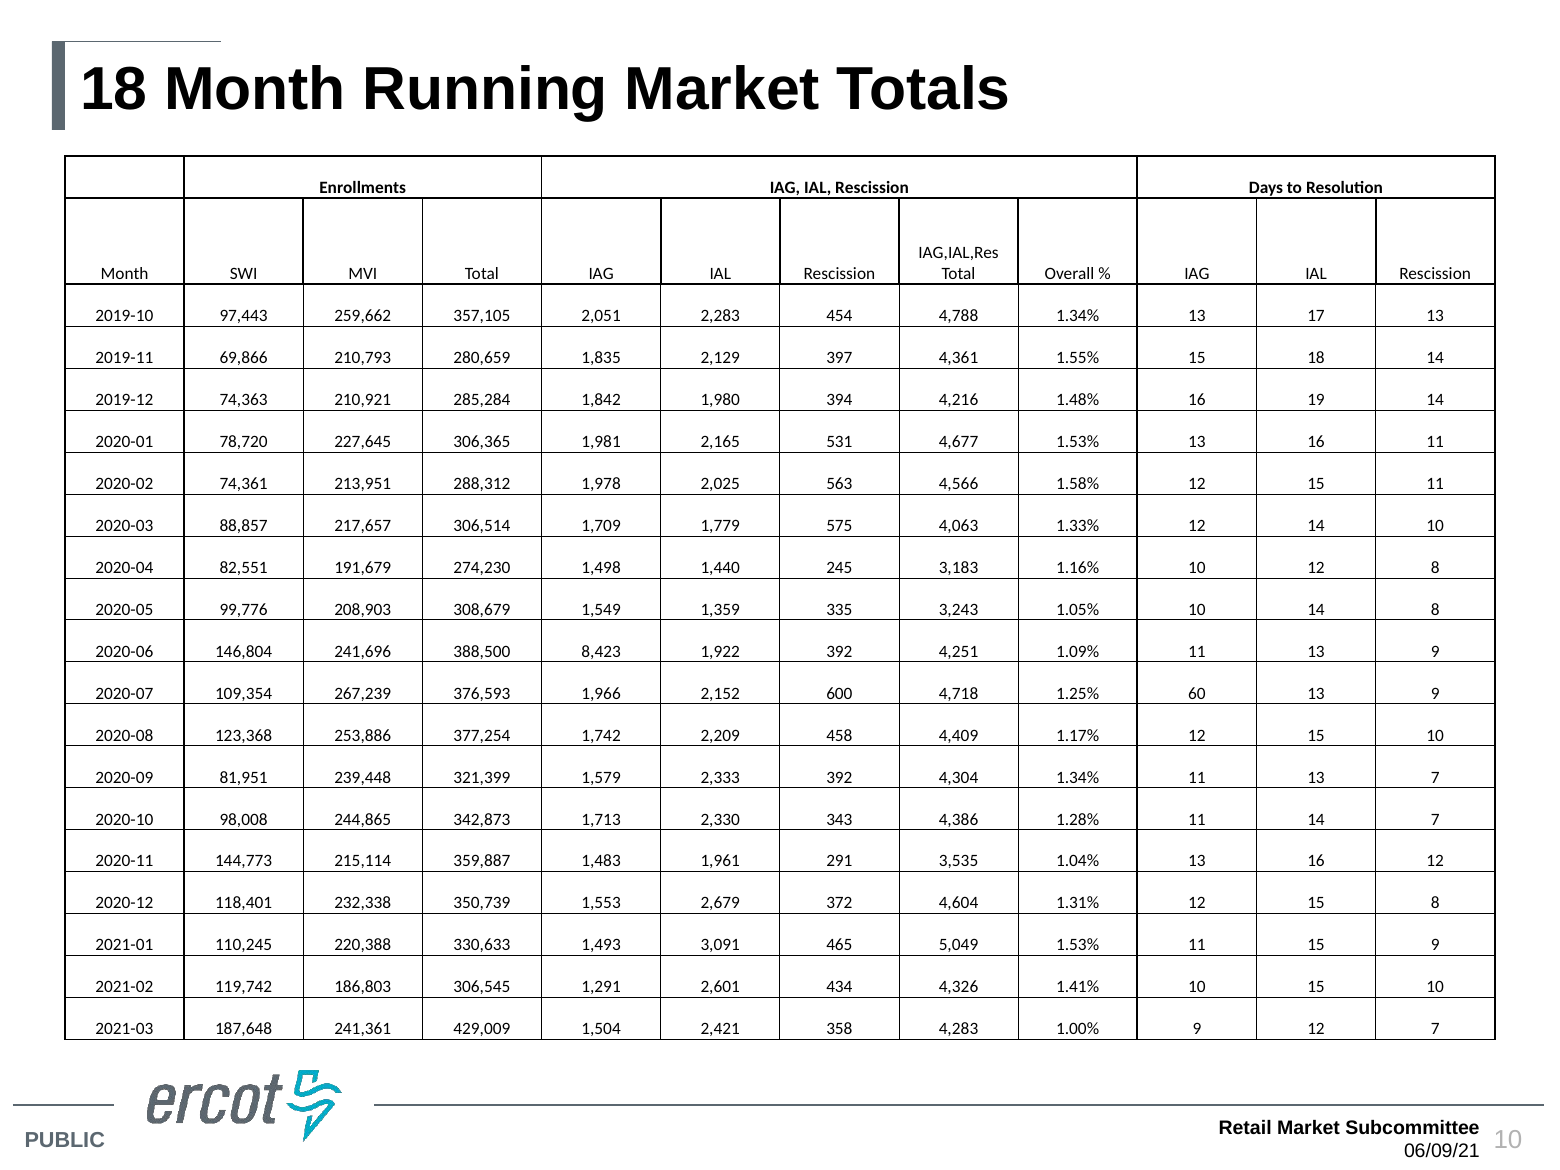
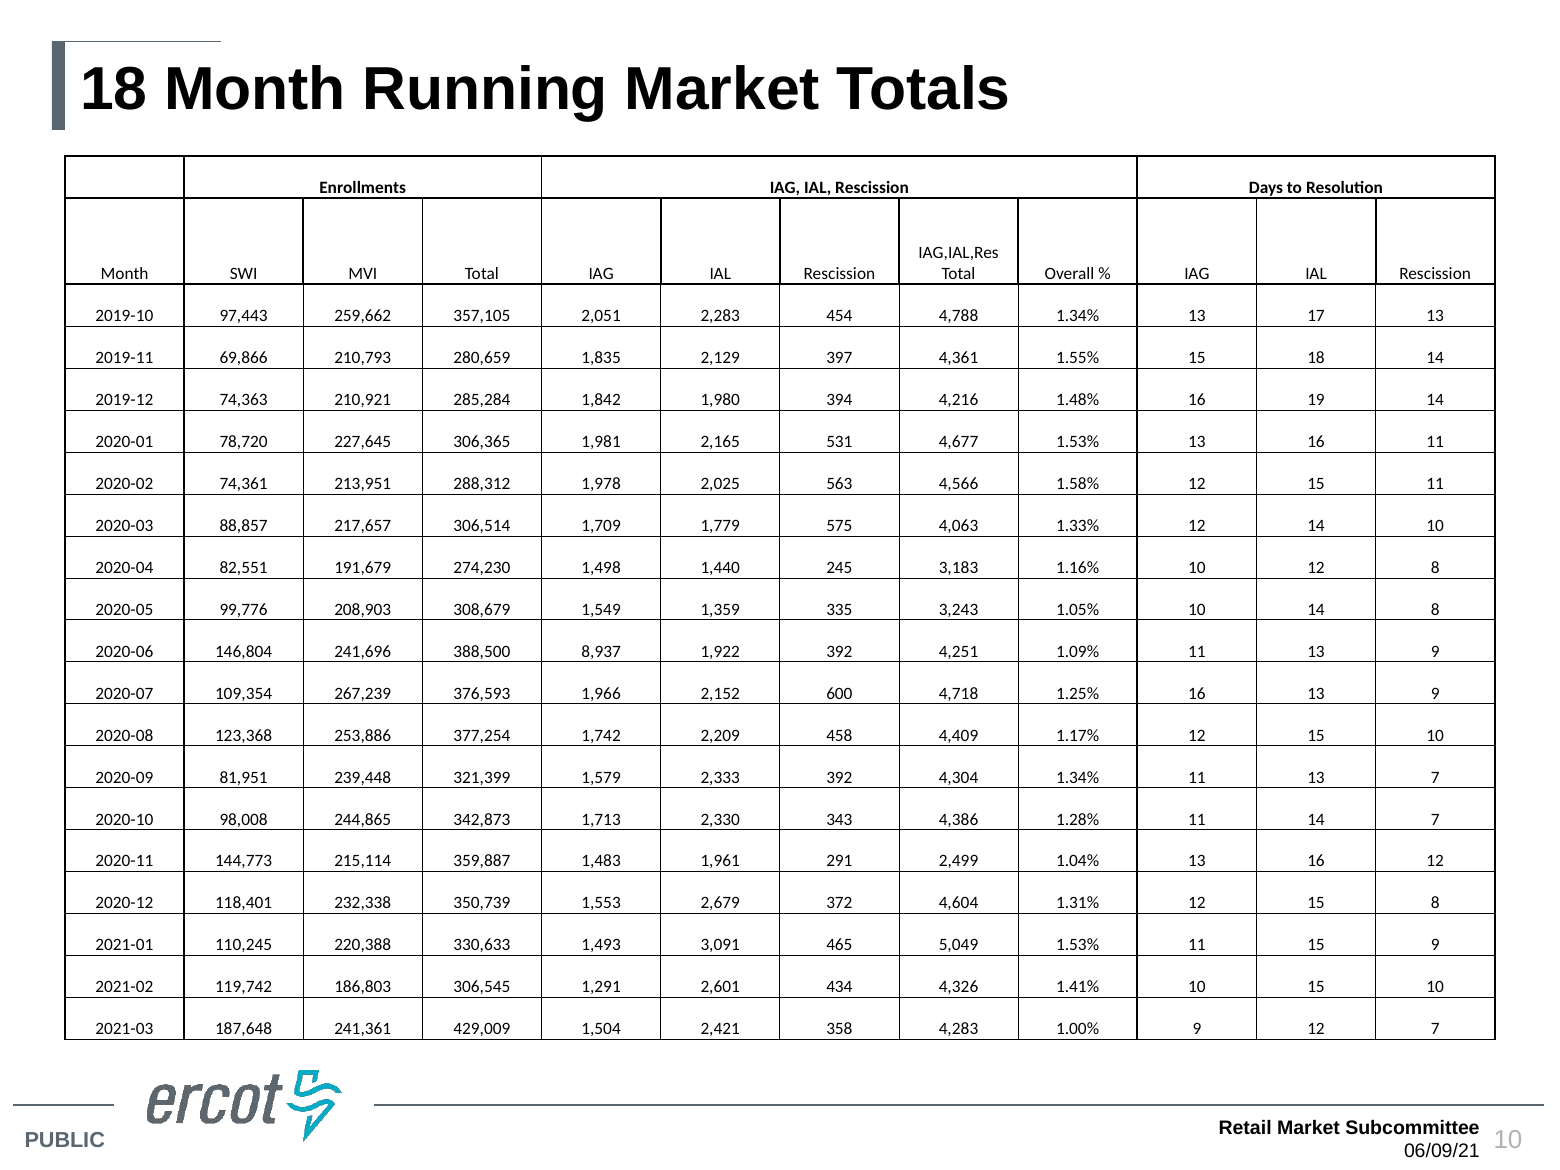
8,423: 8,423 -> 8,937 (601, 652)
1.25% 60: 60 -> 16 (1197, 693)
3,535: 3,535 -> 2,499 (959, 861)
